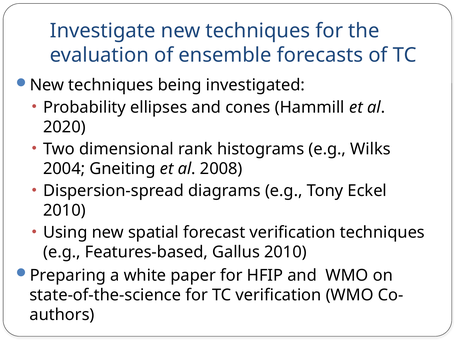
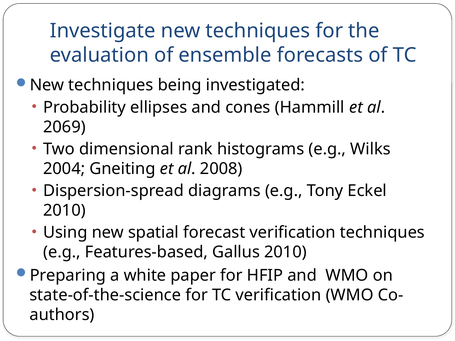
2020: 2020 -> 2069 (64, 127)
